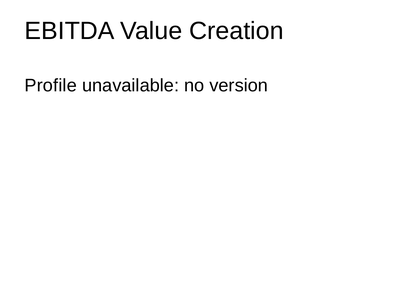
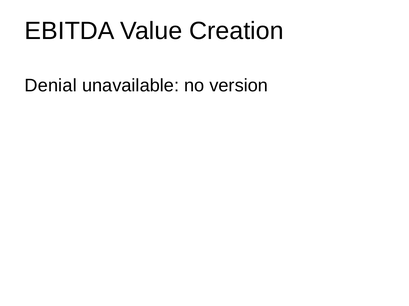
Profile: Profile -> Denial (51, 86)
